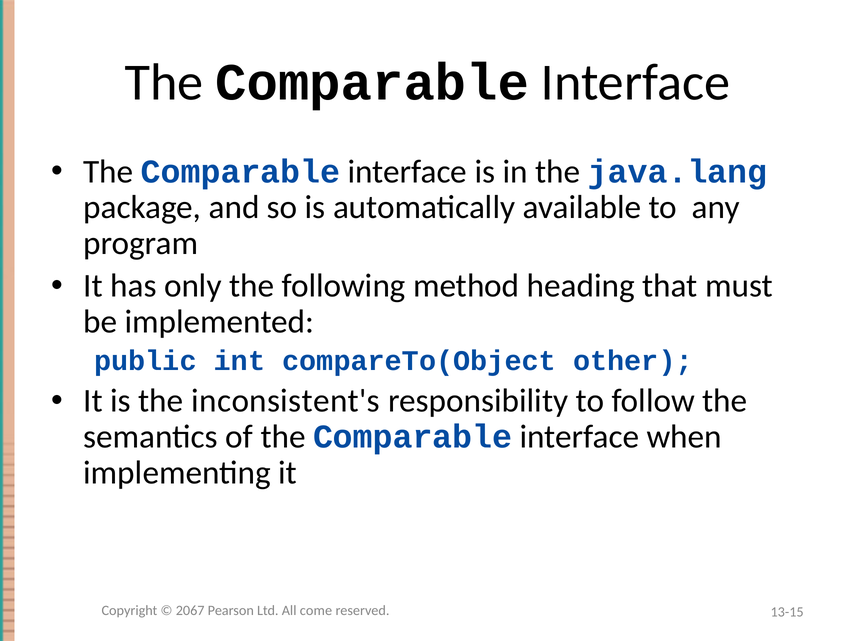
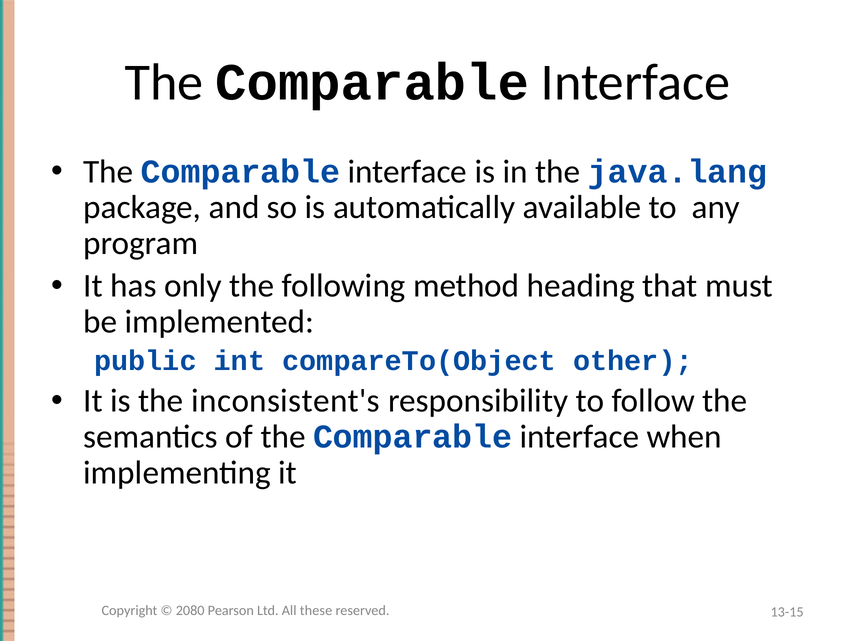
2067: 2067 -> 2080 (190, 611)
come: come -> these (316, 611)
